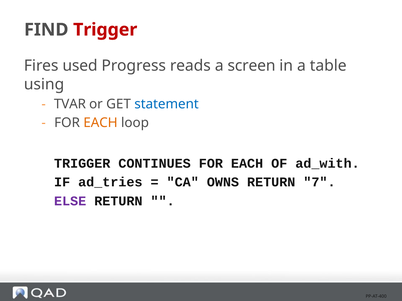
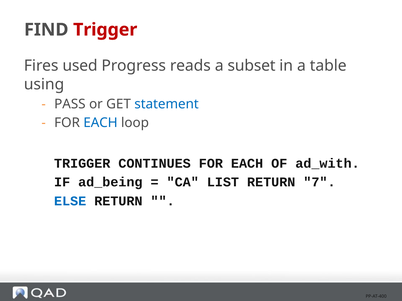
screen: screen -> subset (252, 66)
TVAR: TVAR -> PASS (70, 104)
EACH colour: orange -> blue (101, 123)
ad_tries: ad_tries -> ad_being (110, 183)
OWNS: OWNS -> LIST (223, 183)
ELSE colour: purple -> blue (70, 201)
